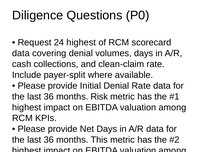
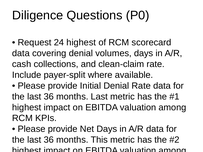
months Risk: Risk -> Last (99, 97)
